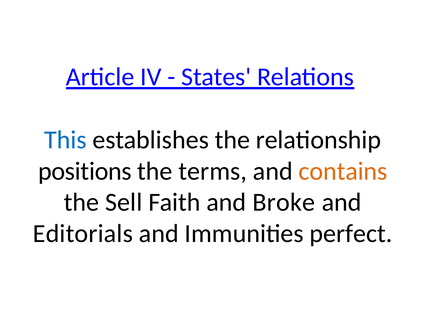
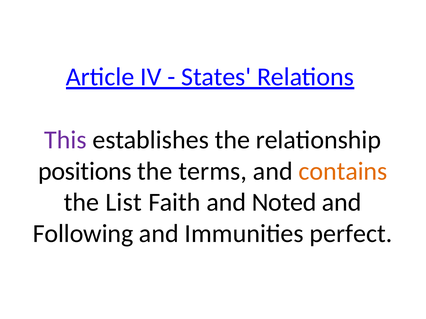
This colour: blue -> purple (65, 140)
Sell: Sell -> List (124, 203)
Broke: Broke -> Noted (284, 203)
Editorials: Editorials -> Following (83, 234)
